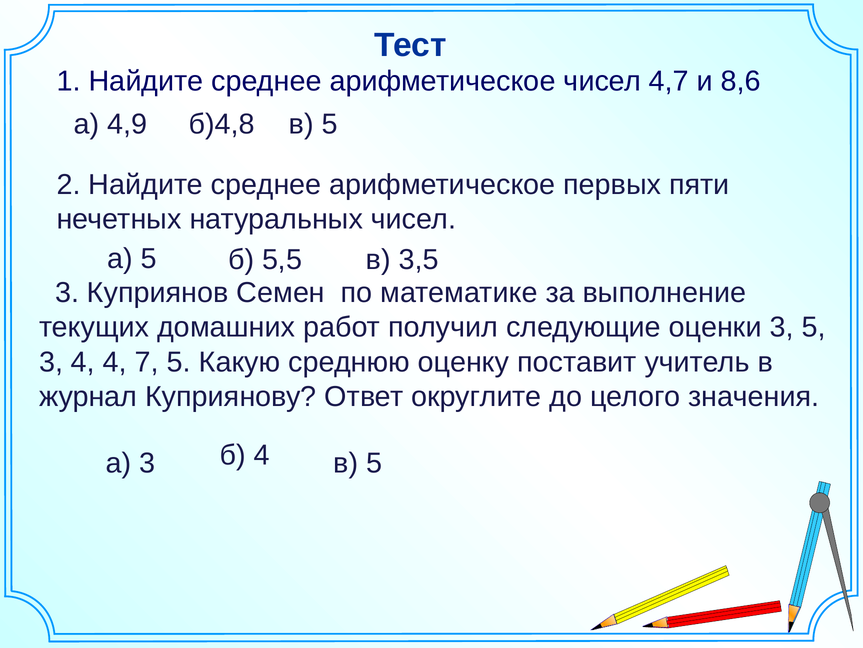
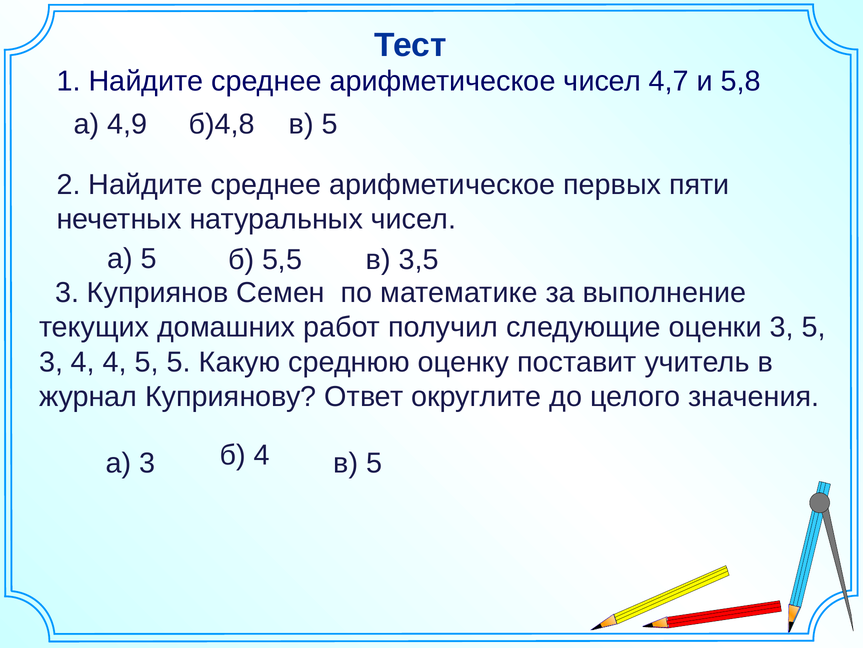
8,6: 8,6 -> 5,8 (741, 81)
4 7: 7 -> 5 (147, 362)
